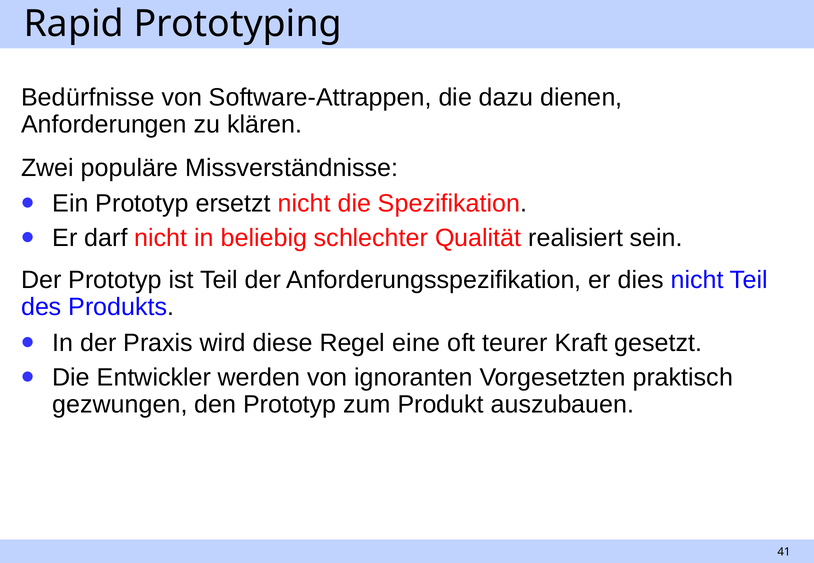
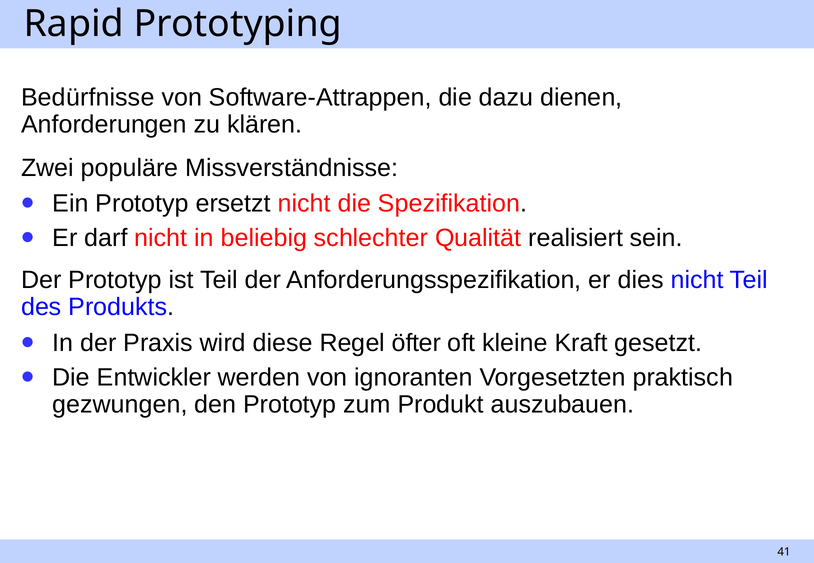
eine: eine -> öfter (416, 343)
teurer: teurer -> kleine (515, 343)
